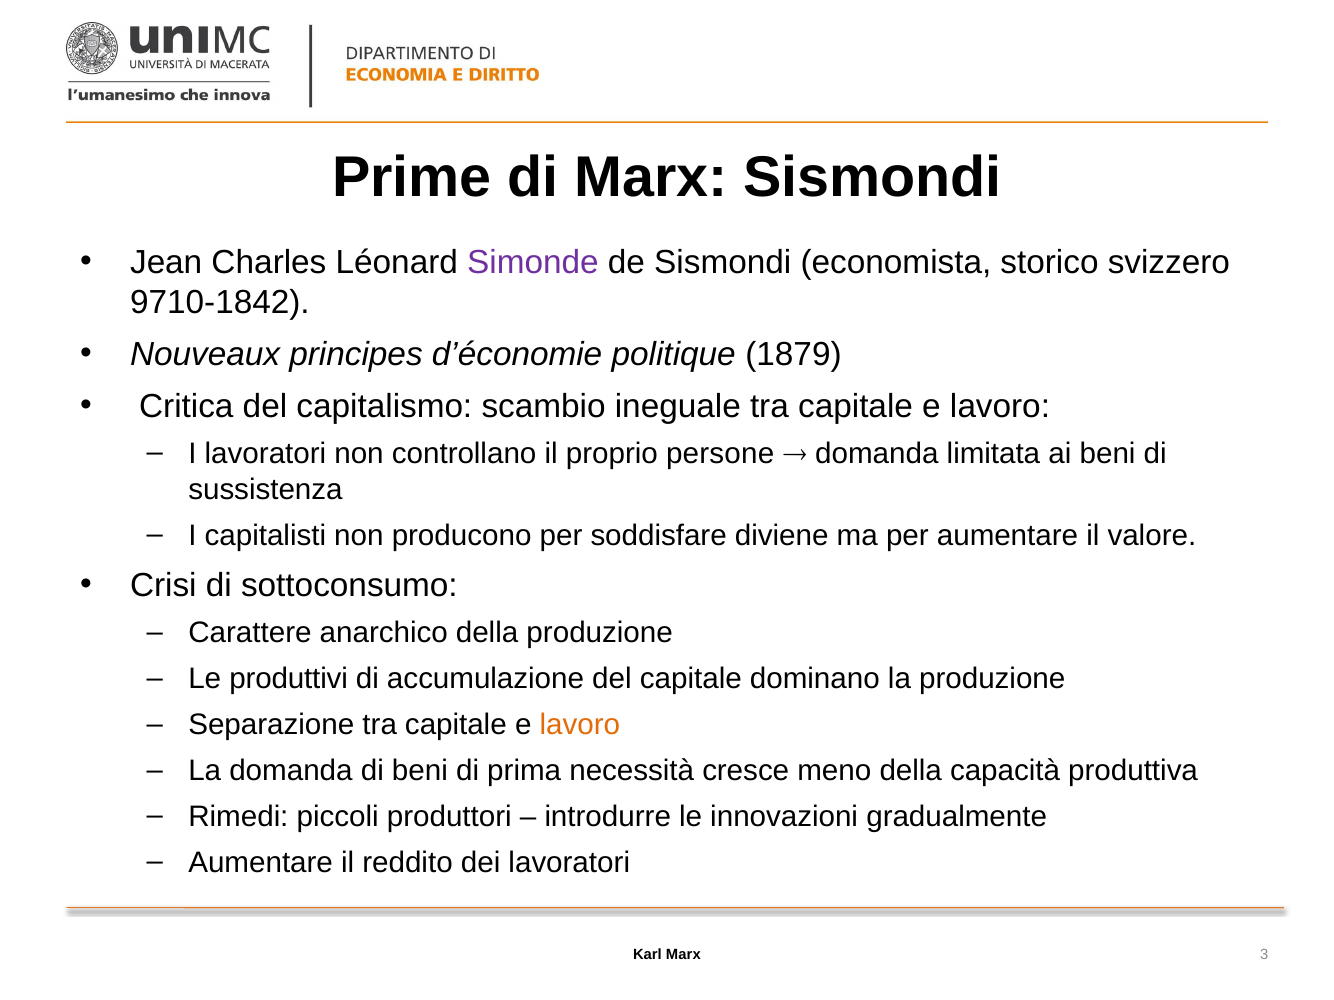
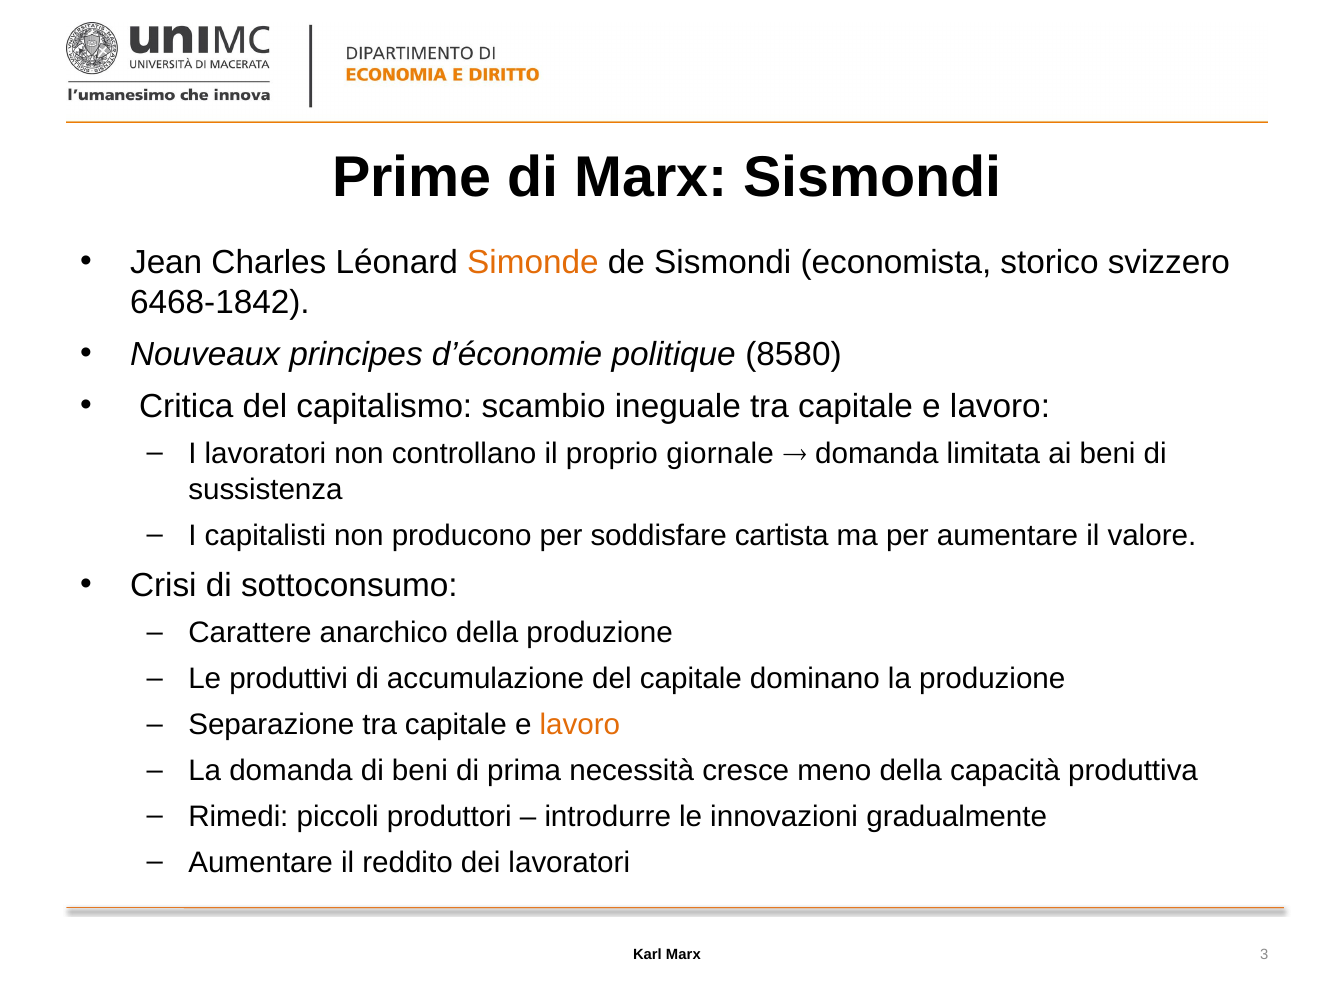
Simonde colour: purple -> orange (533, 262)
9710-1842: 9710-1842 -> 6468-1842 (220, 302)
1879: 1879 -> 8580 (793, 354)
persone: persone -> giornale (720, 454)
diviene: diviene -> cartista (782, 536)
